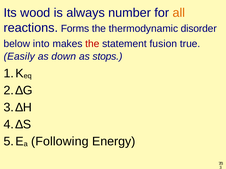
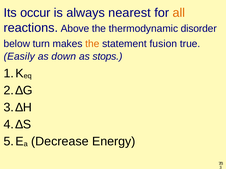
wood: wood -> occur (35, 13)
number: number -> nearest (130, 13)
Forms: Forms -> Above (75, 29)
into: into -> turn (41, 44)
the colour: red -> orange (92, 44)
Following: Following -> Decrease (60, 142)
